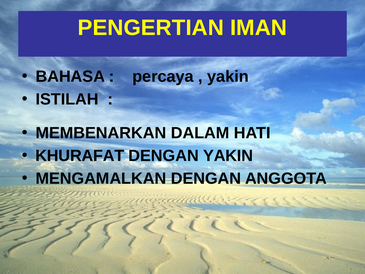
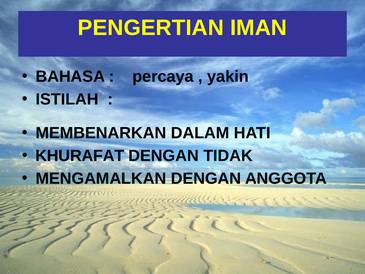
DENGAN YAKIN: YAKIN -> TIDAK (228, 156)
